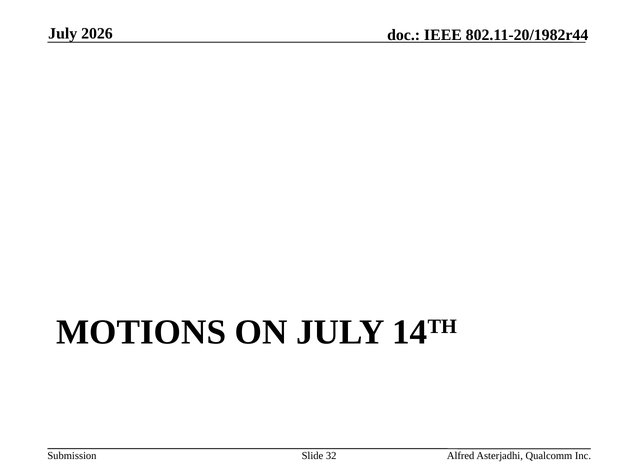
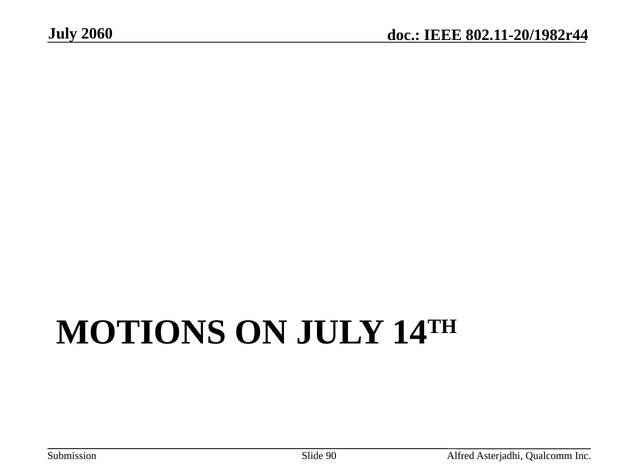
2026: 2026 -> 2060 (97, 34)
32: 32 -> 90 (331, 455)
